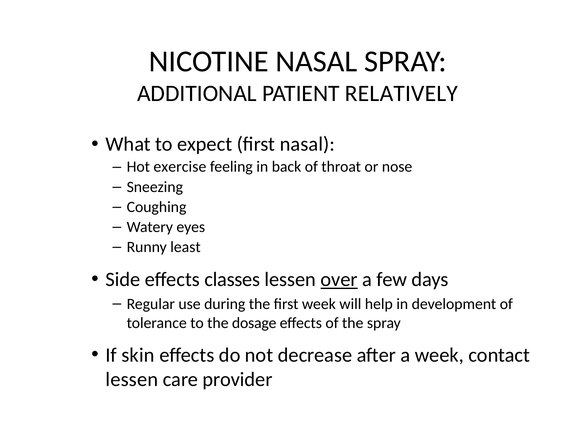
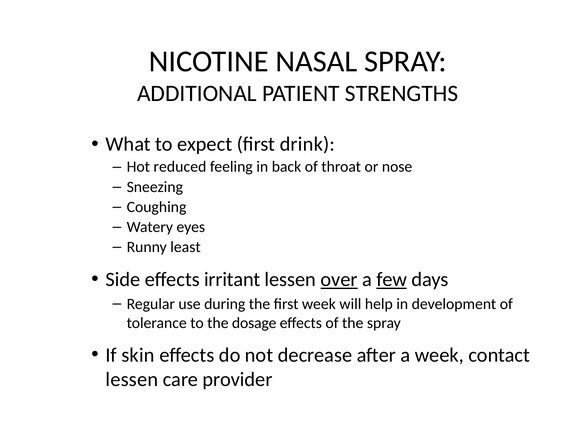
RELATIVELY: RELATIVELY -> STRENGTHS (402, 93)
first nasal: nasal -> drink (307, 144)
exercise: exercise -> reduced (180, 167)
classes: classes -> irritant (232, 280)
few underline: none -> present (392, 280)
